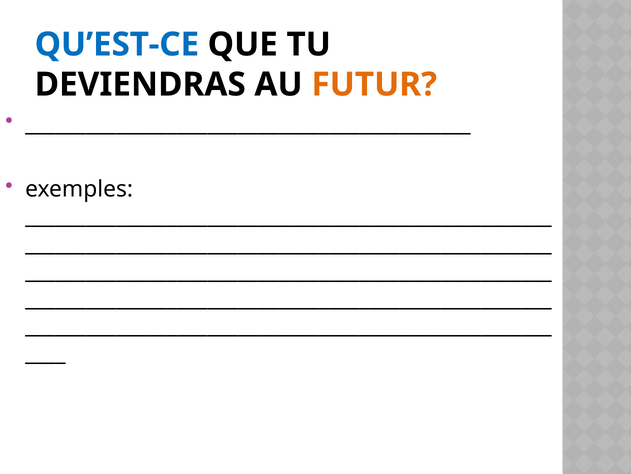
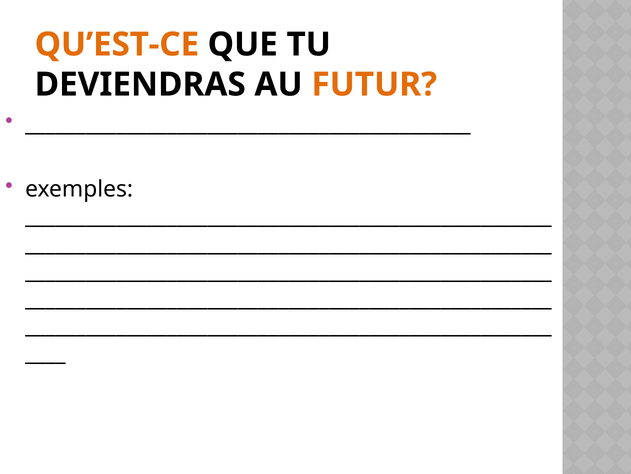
QU’EST-CE colour: blue -> orange (117, 44)
